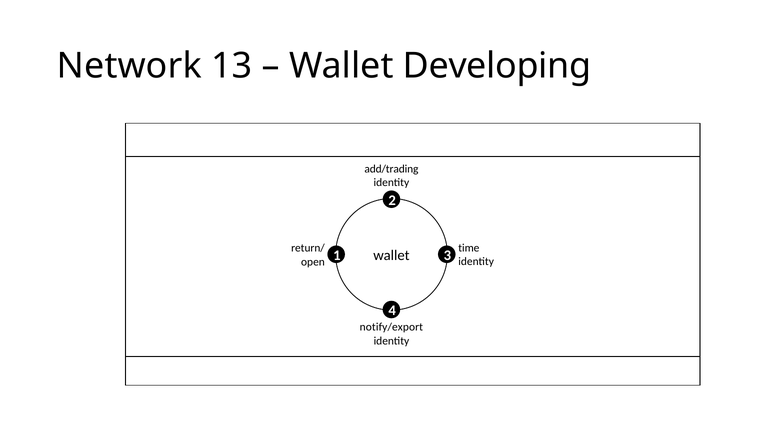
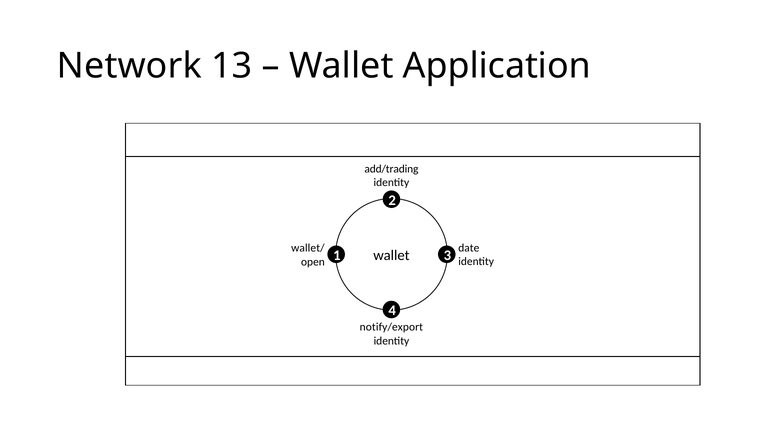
Developing: Developing -> Application (497, 66)
time: time -> date (469, 248)
return/: return/ -> wallet/ (308, 248)
